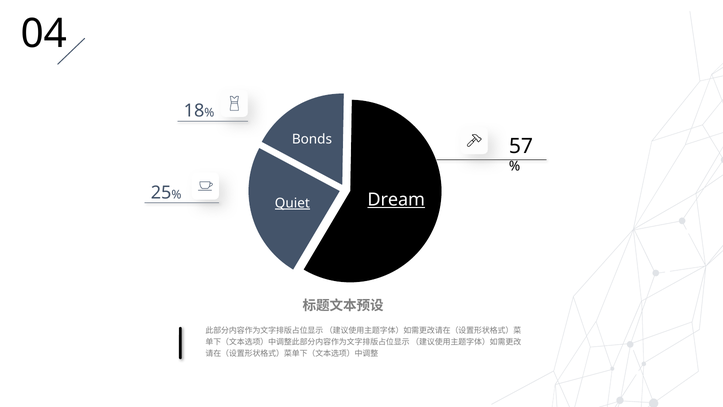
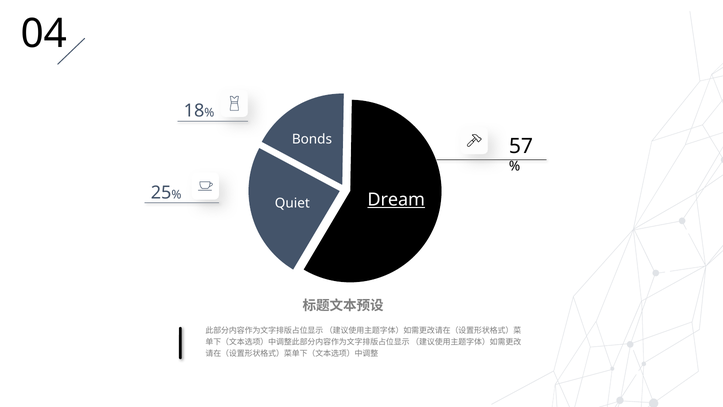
Quiet underline: present -> none (292, 203)
